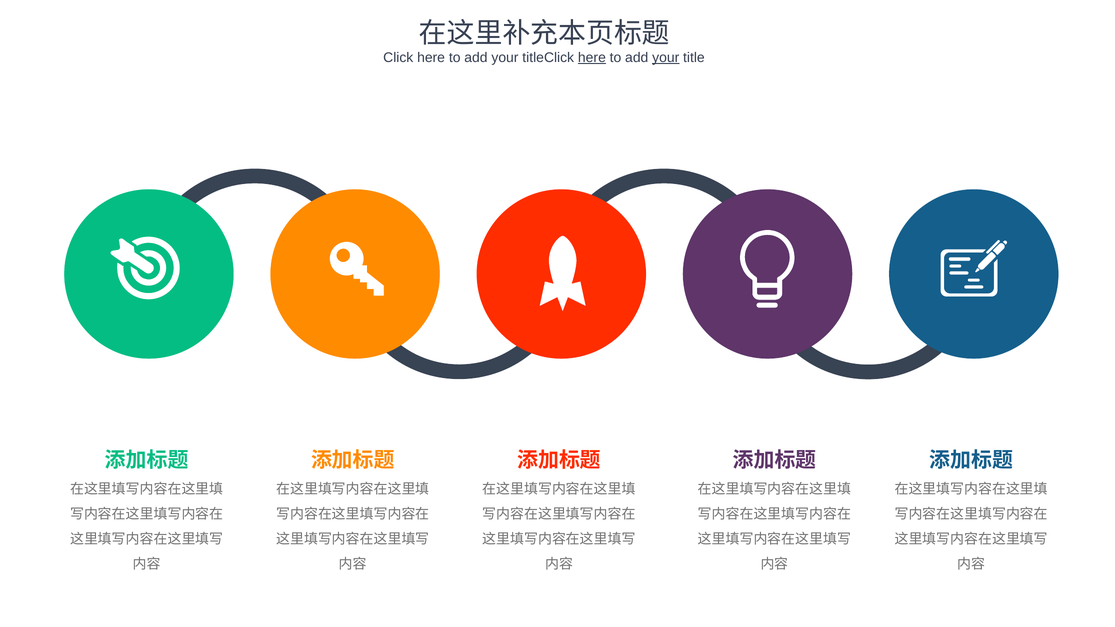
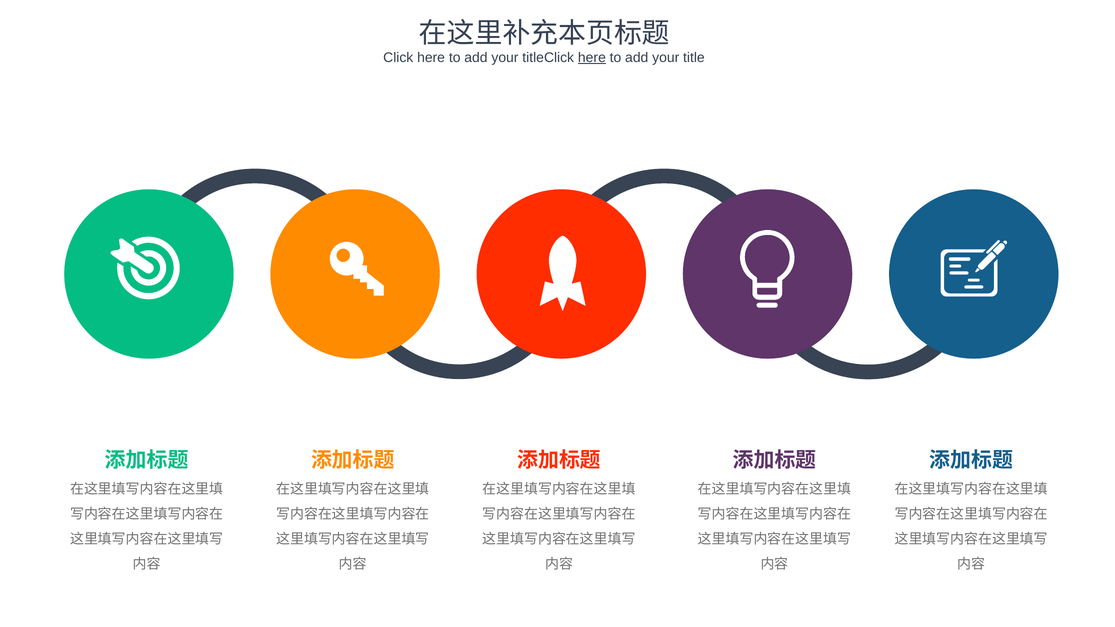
your underline: present -> none (666, 58)
